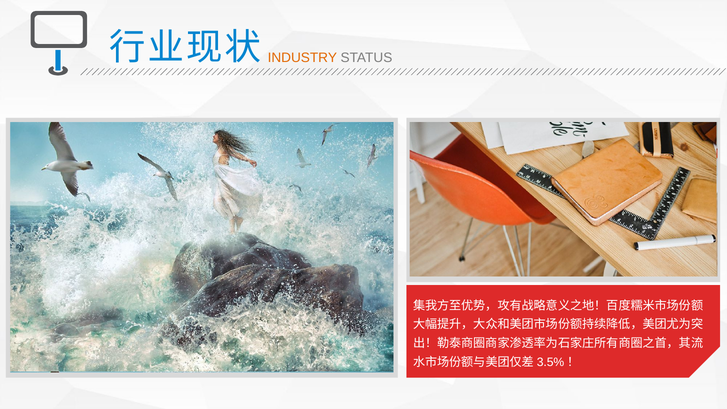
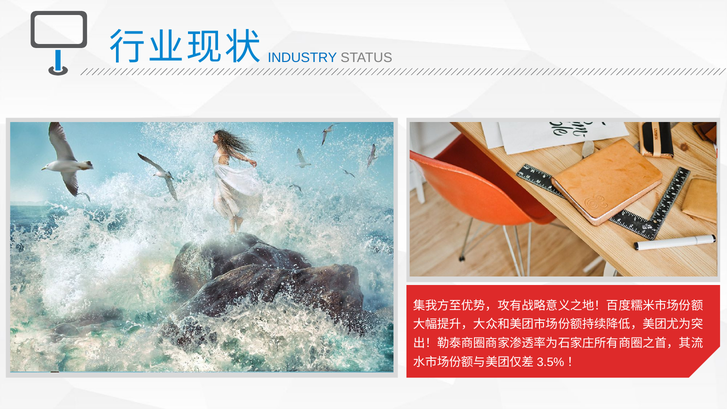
INDUSTRY colour: orange -> blue (302, 58)
